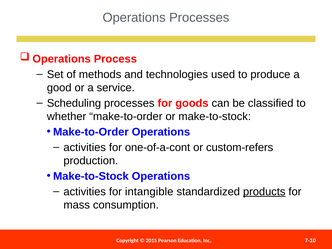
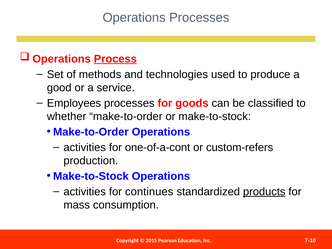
Process underline: none -> present (115, 59)
Scheduling: Scheduling -> Employees (74, 103)
intangible: intangible -> continues (149, 192)
